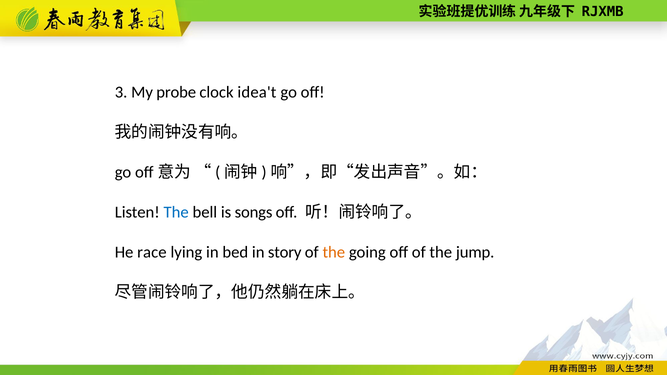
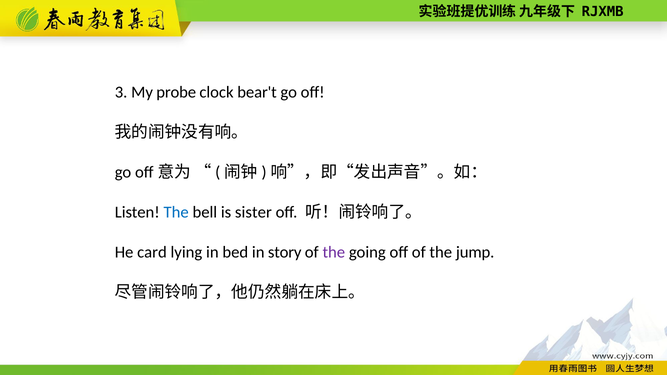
idea't: idea't -> bear't (257, 92)
songs: songs -> sister (253, 212)
race: race -> card (152, 252)
the colour: orange -> purple (334, 252)
